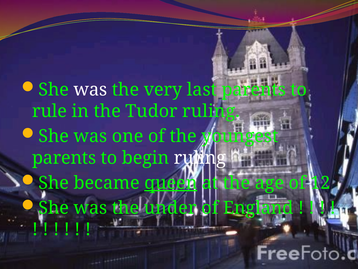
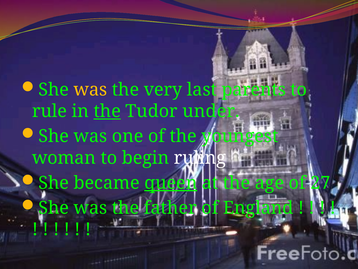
was colour: white -> yellow (90, 90)
the underline: none -> present (107, 111)
Tudor ruling: ruling -> under (211, 111)
parents: parents -> woman (64, 158)
12: 12 -> 27 (320, 183)
under: under -> father (170, 208)
